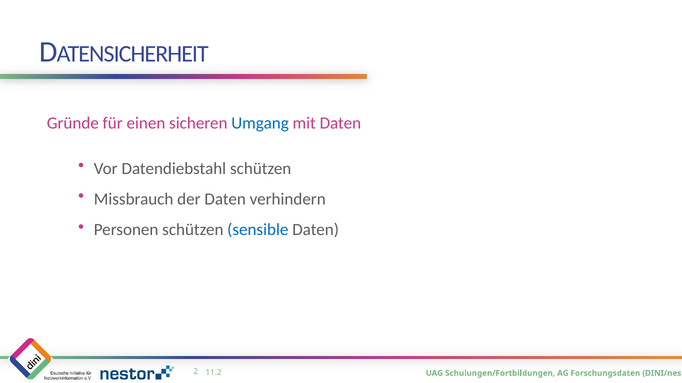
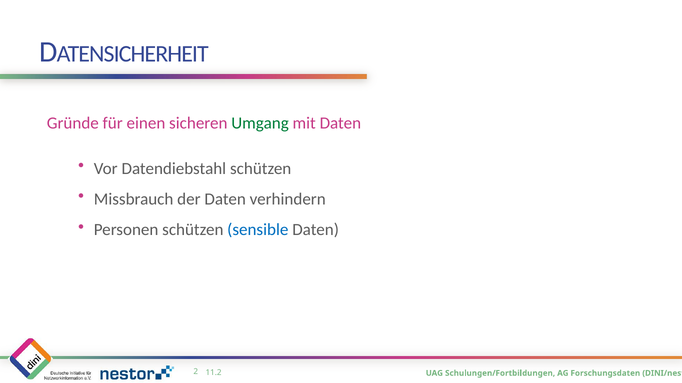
Umgang colour: blue -> green (260, 123)
